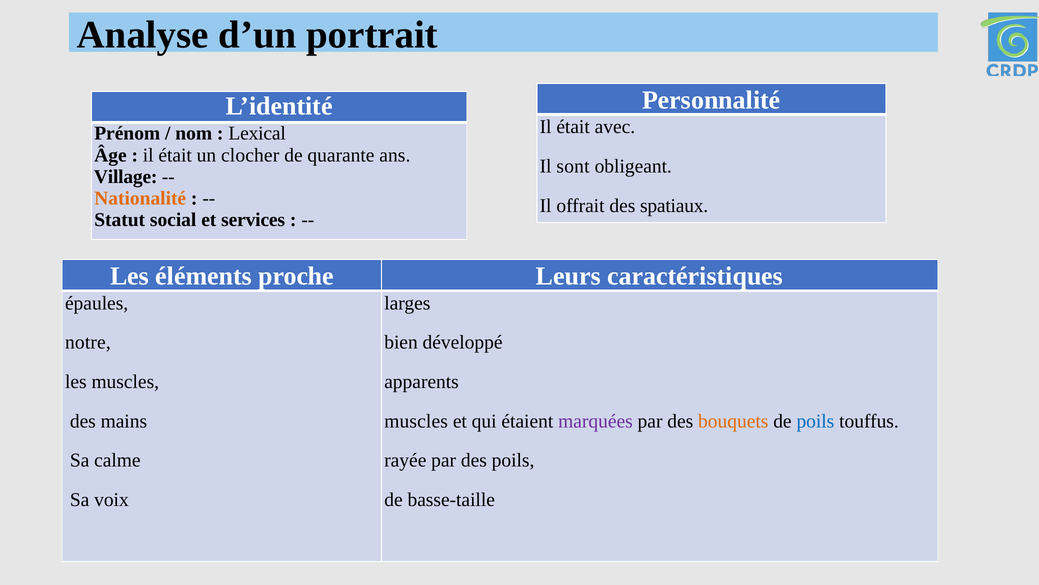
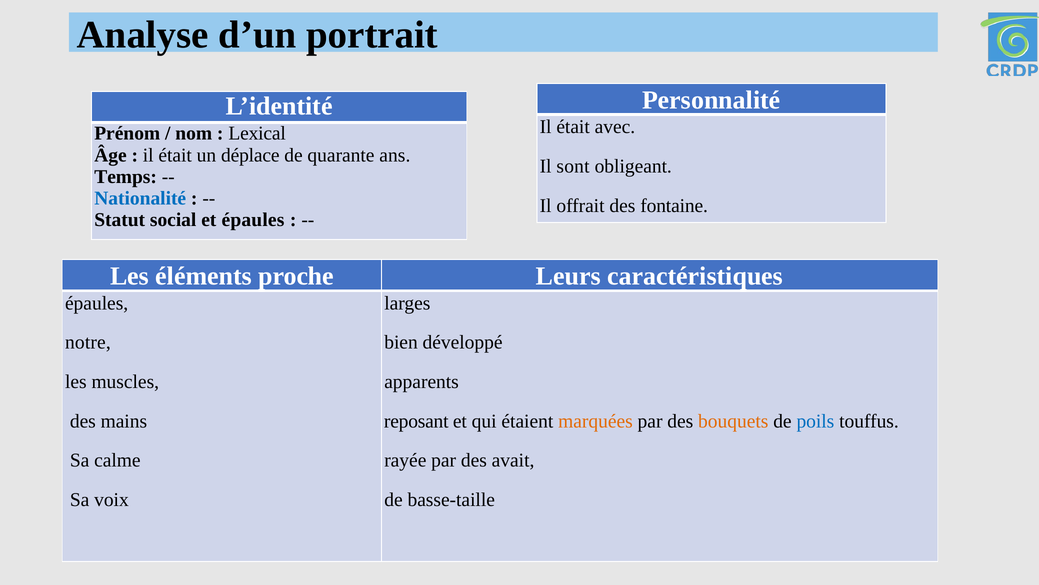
clocher: clocher -> déplace (250, 155)
Village: Village -> Temps (126, 177)
Nationalité colour: orange -> blue (140, 198)
spatiaux: spatiaux -> fontaine (674, 206)
et services: services -> épaules (253, 220)
muscles: muscles -> reposant (416, 421)
marquées colour: purple -> orange (595, 421)
des poils: poils -> avait (513, 460)
